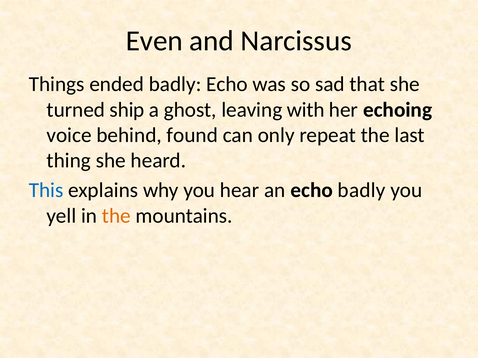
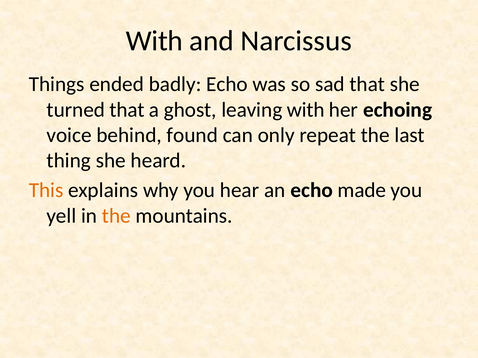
Even: Even -> With (154, 41)
turned ship: ship -> that (127, 110)
This colour: blue -> orange (46, 191)
echo badly: badly -> made (362, 191)
